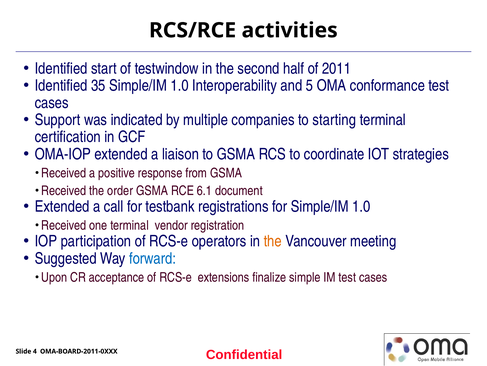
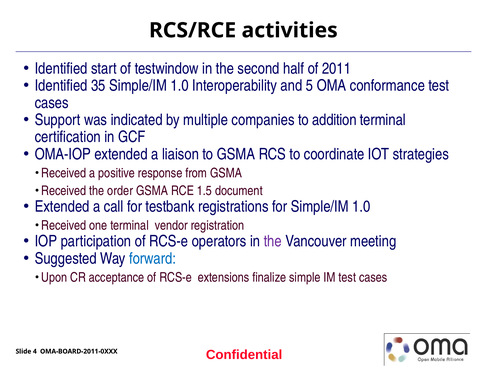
starting: starting -> addition (334, 120)
6.1: 6.1 -> 1.5 (204, 190)
the colour: orange -> purple (273, 241)
